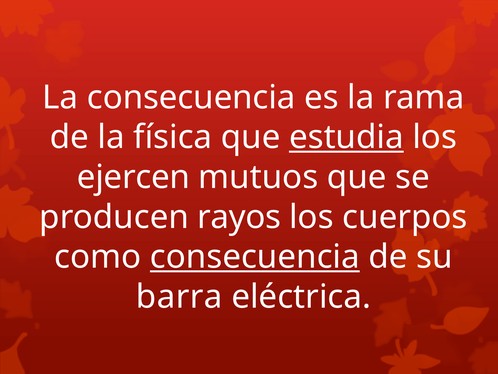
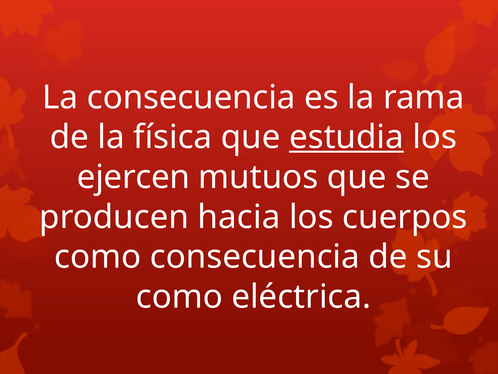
rayos: rayos -> hacia (239, 217)
consecuencia underline: present -> none (255, 257)
barra: barra -> como (179, 296)
